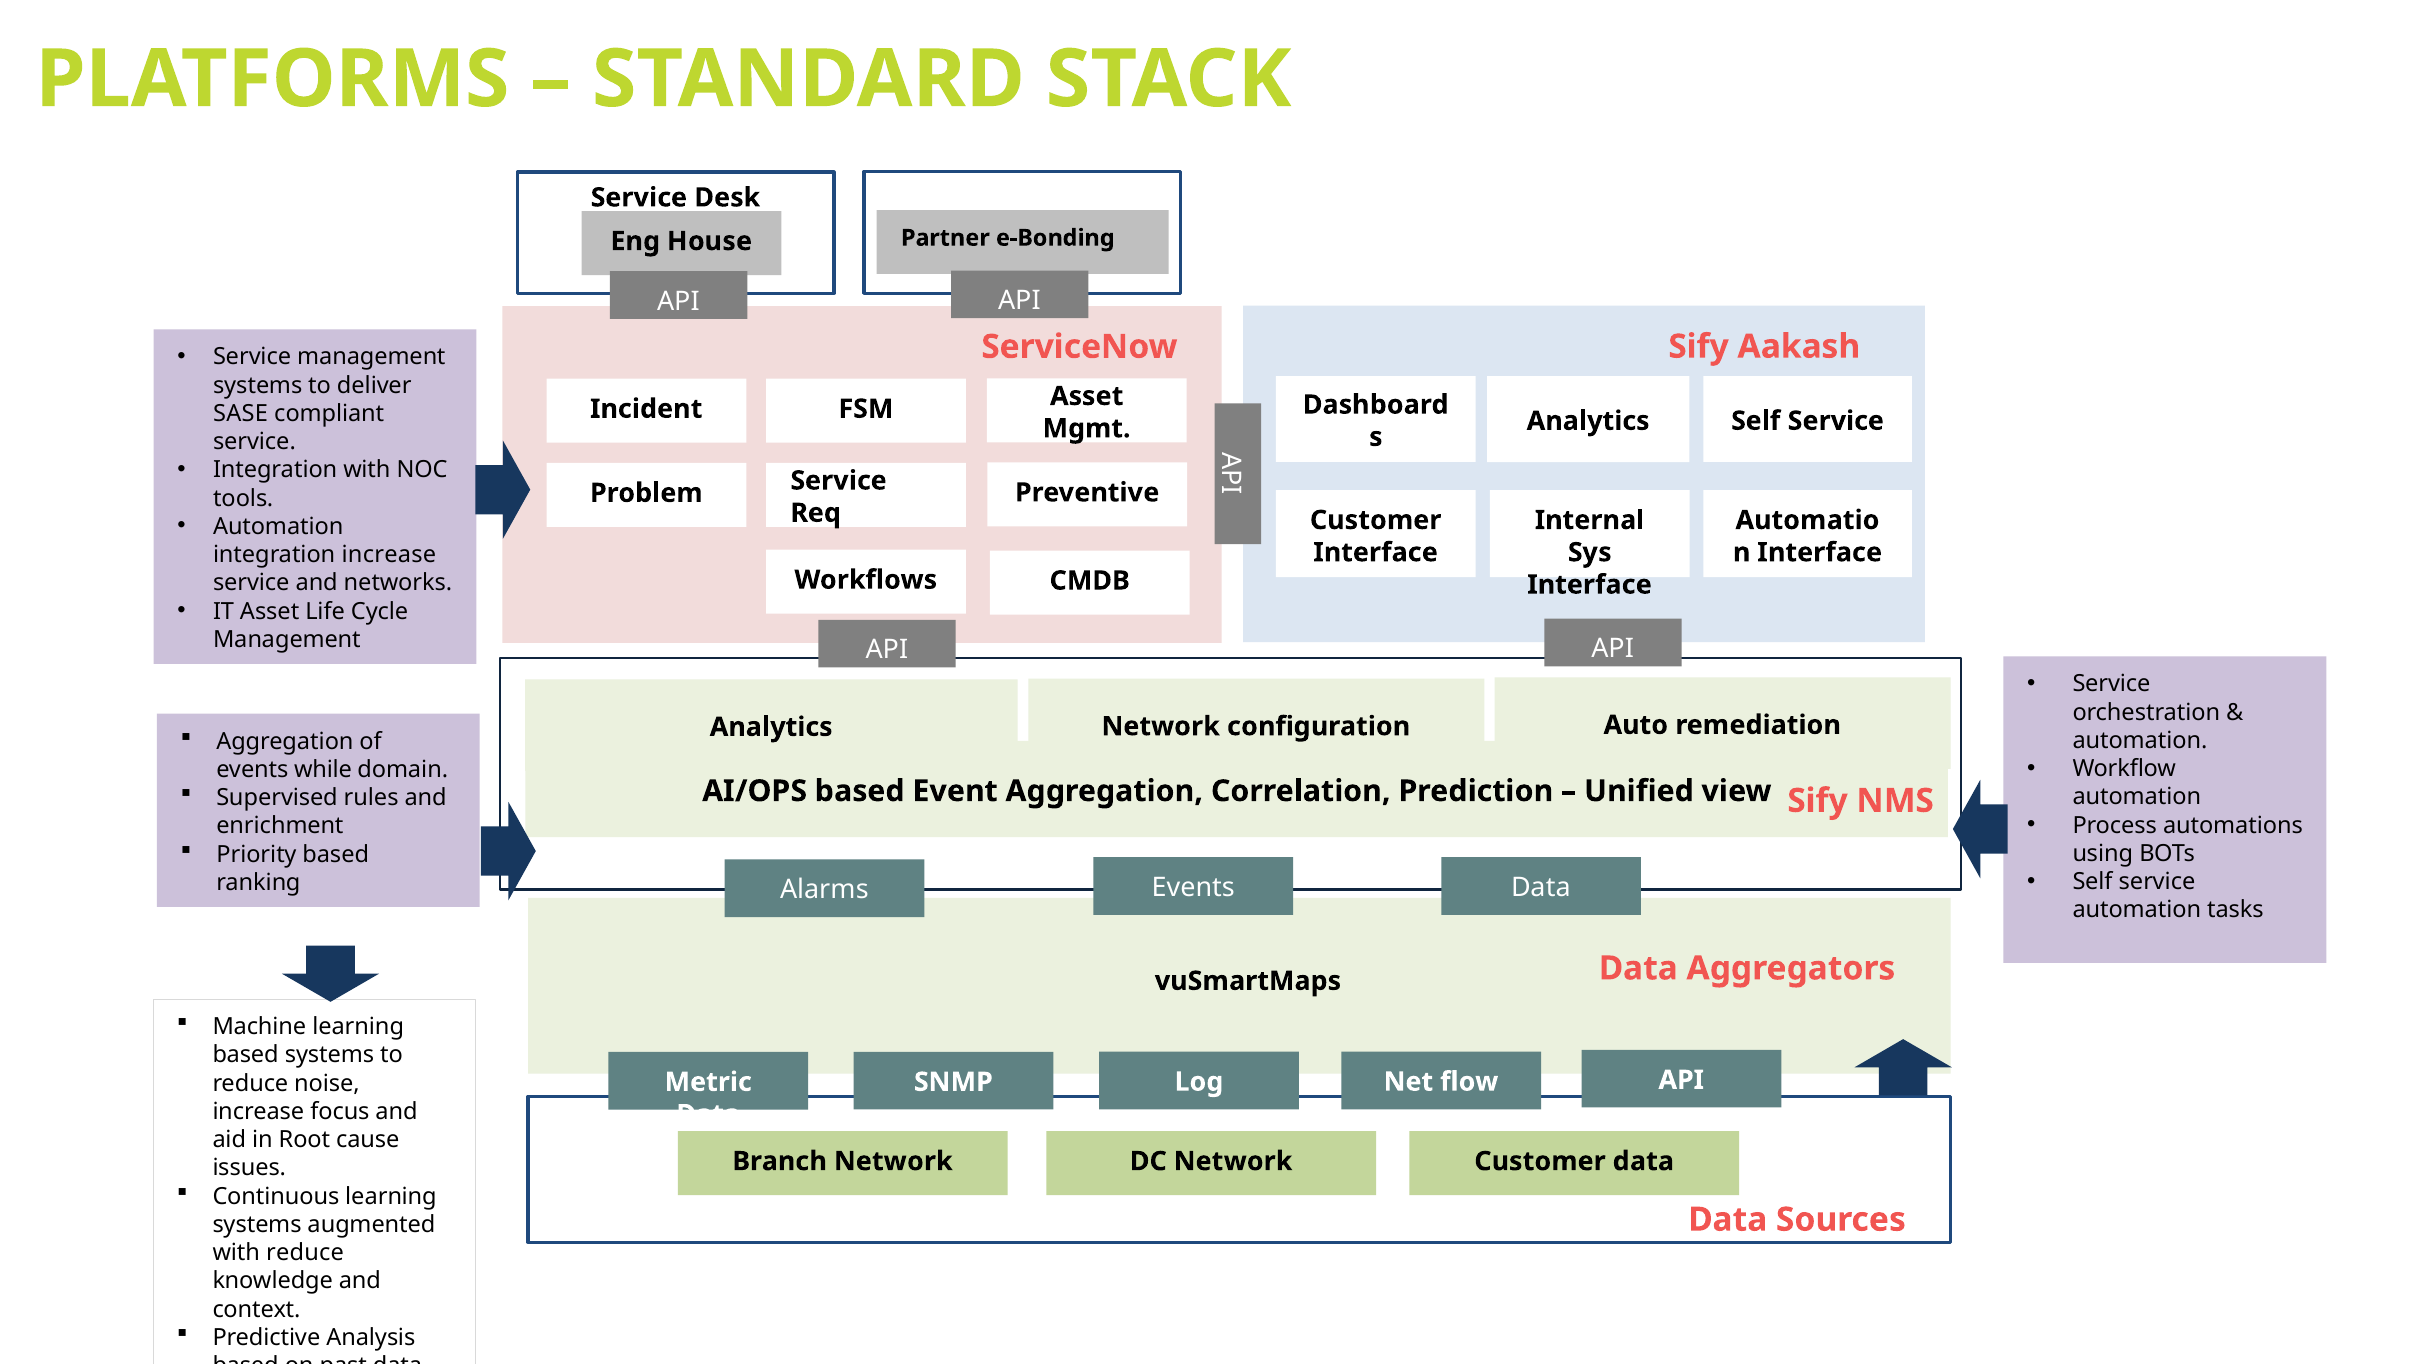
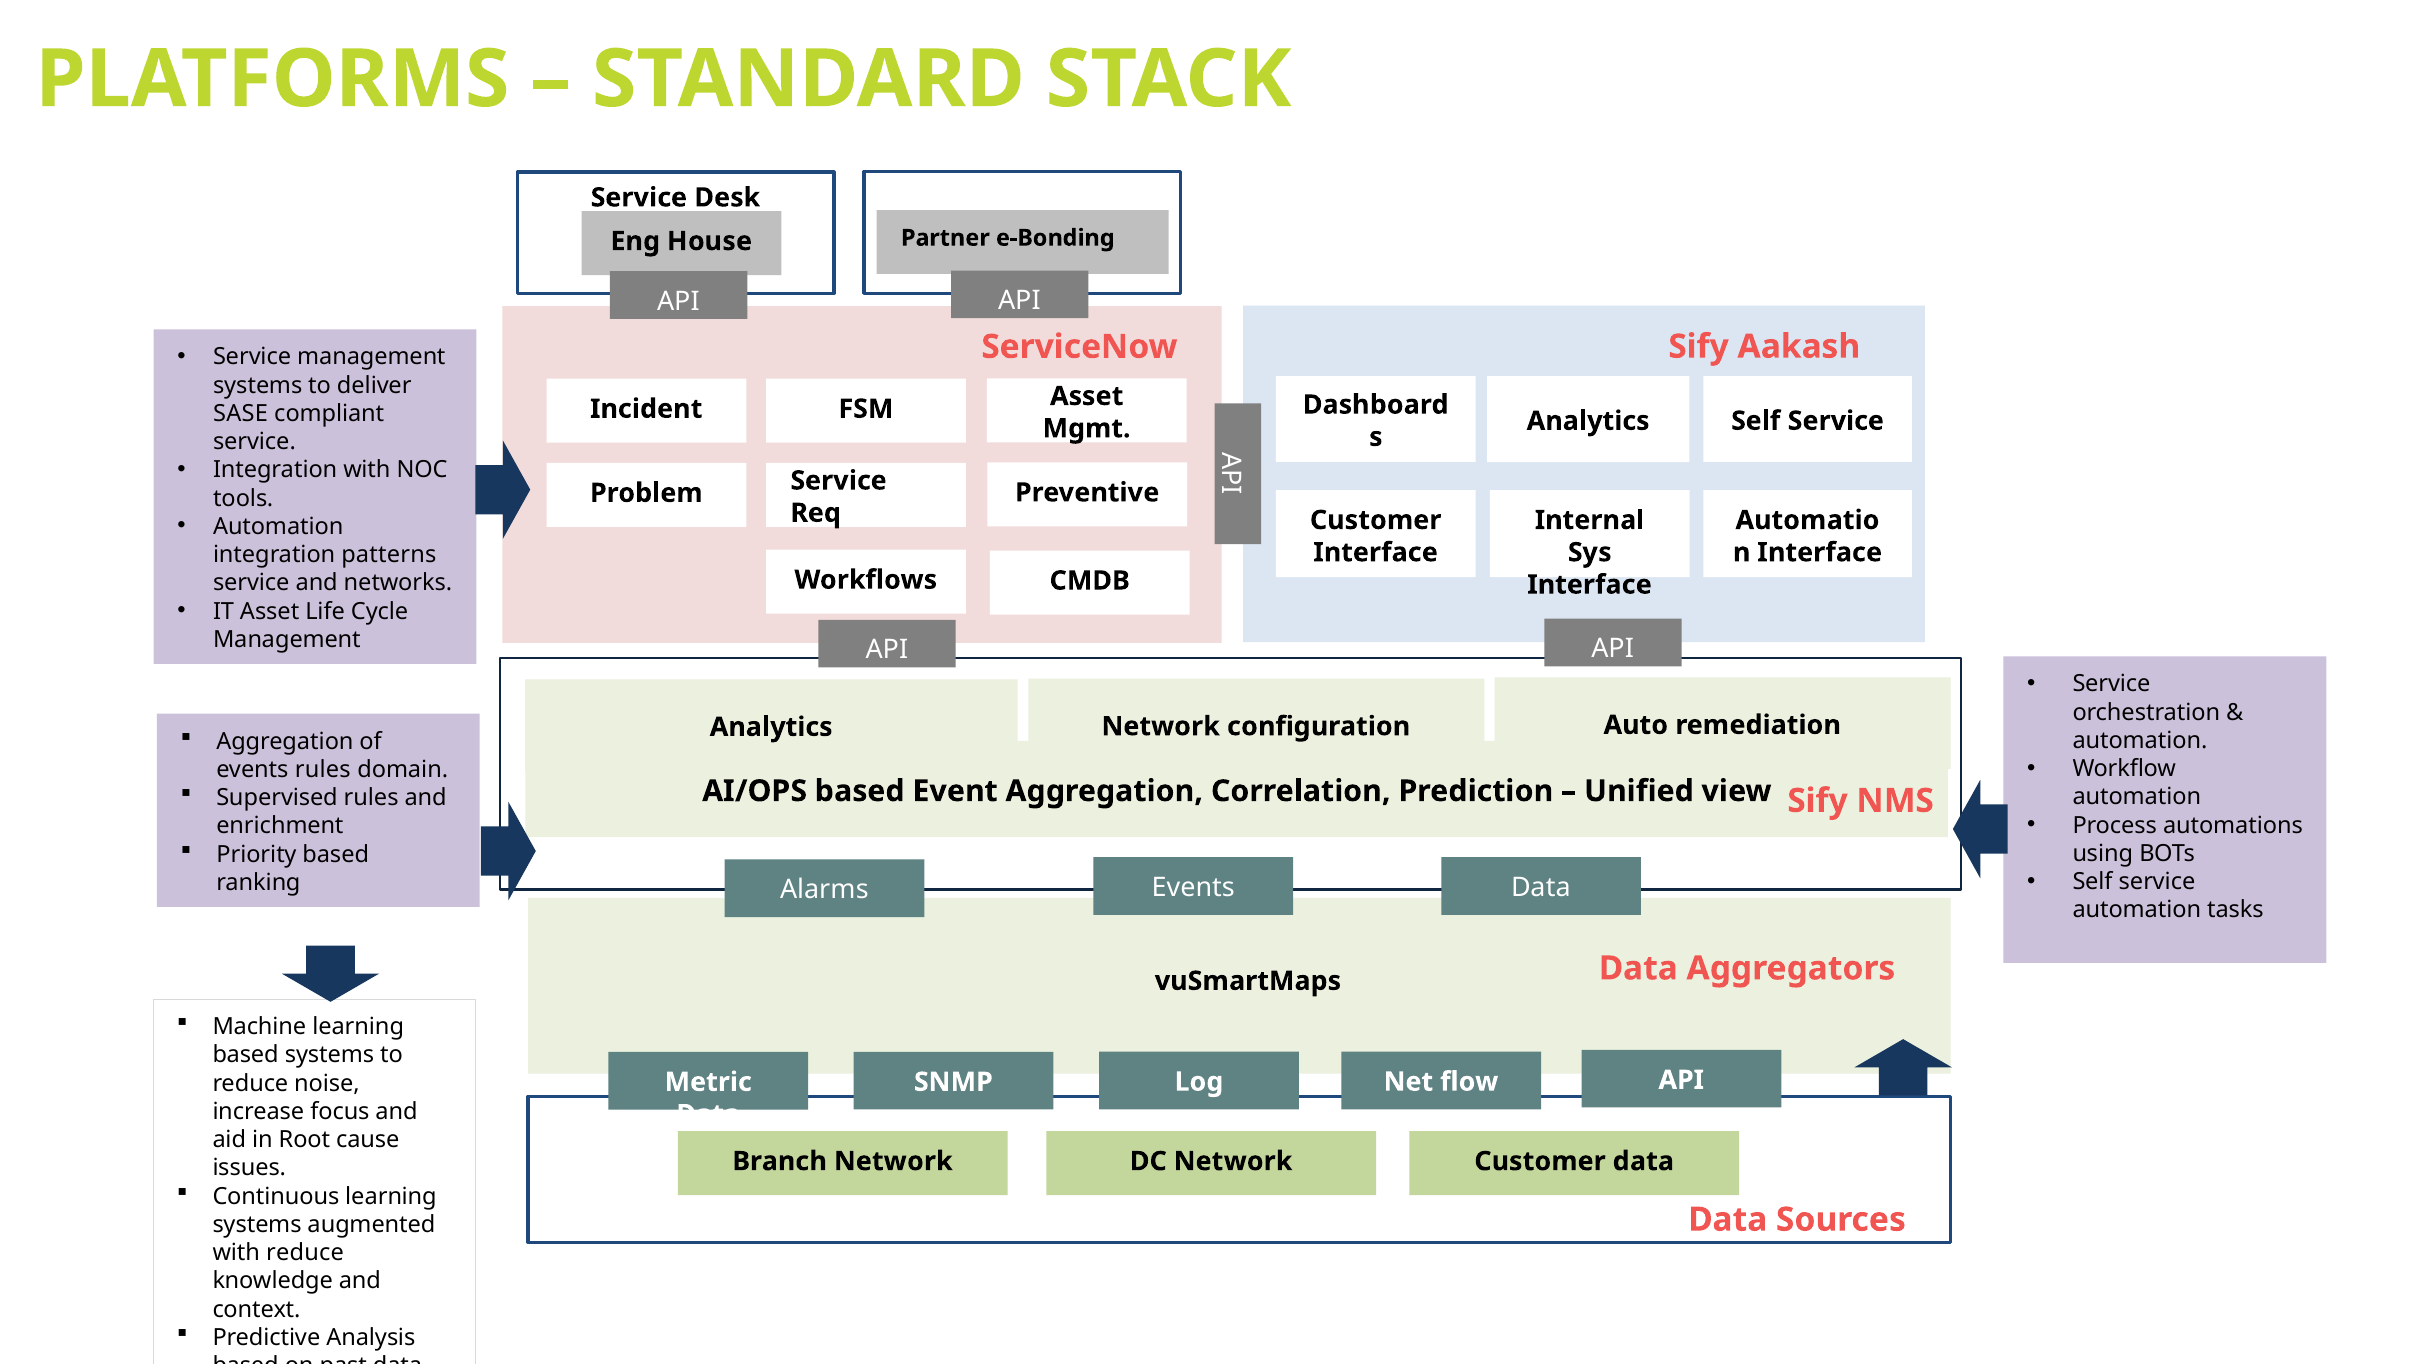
integration increase: increase -> patterns (389, 555)
events while: while -> rules (323, 770)
